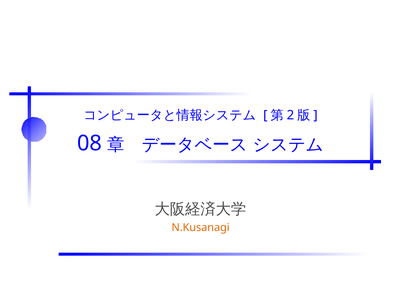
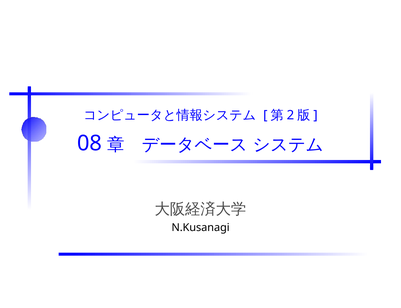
N.Kusanagi colour: orange -> black (201, 228)
